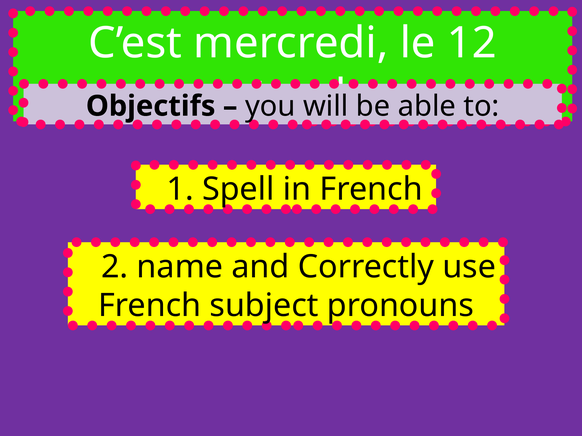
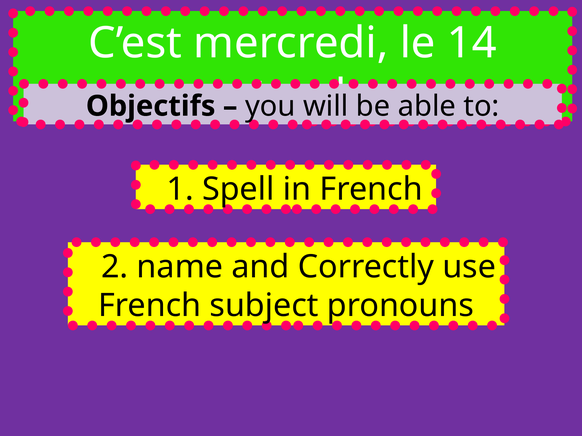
12: 12 -> 14 (472, 43)
